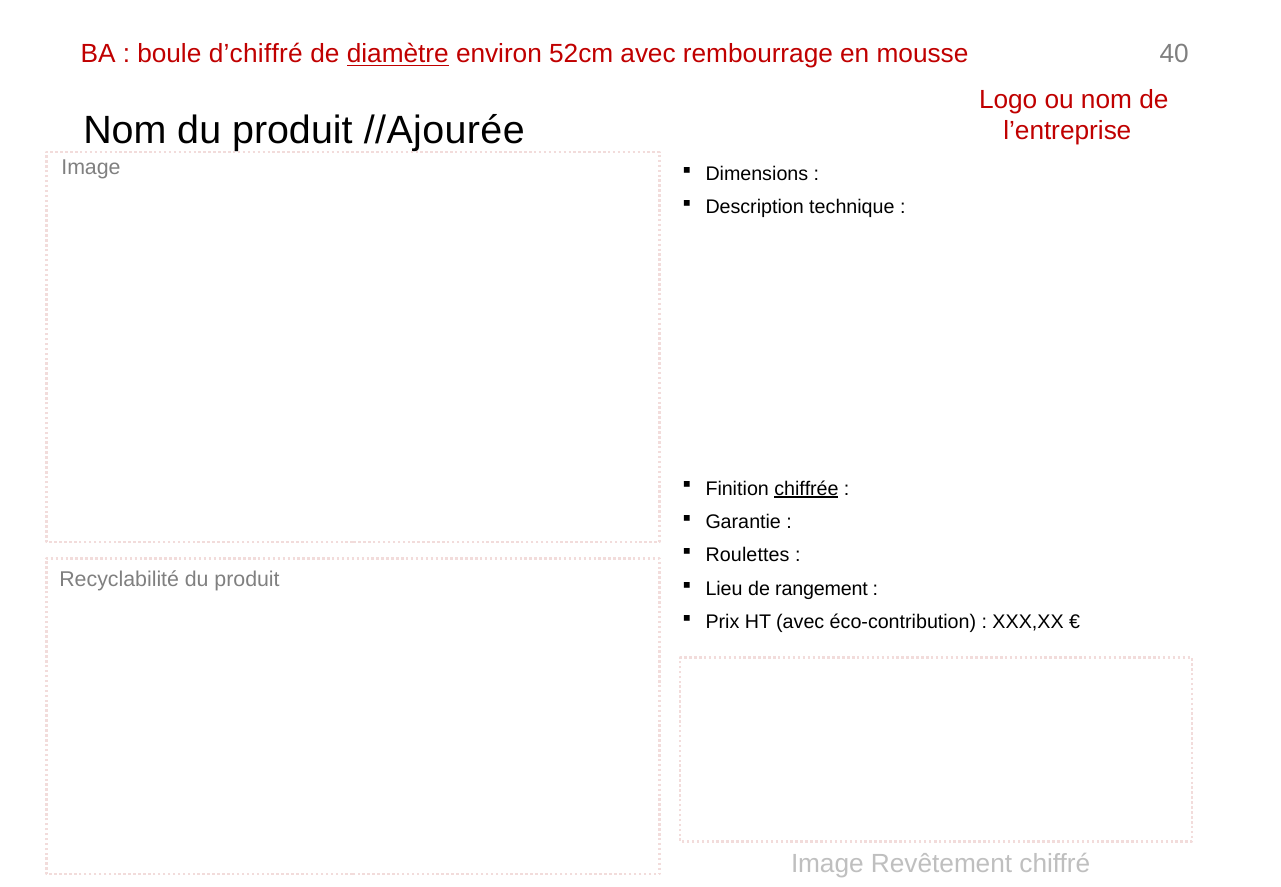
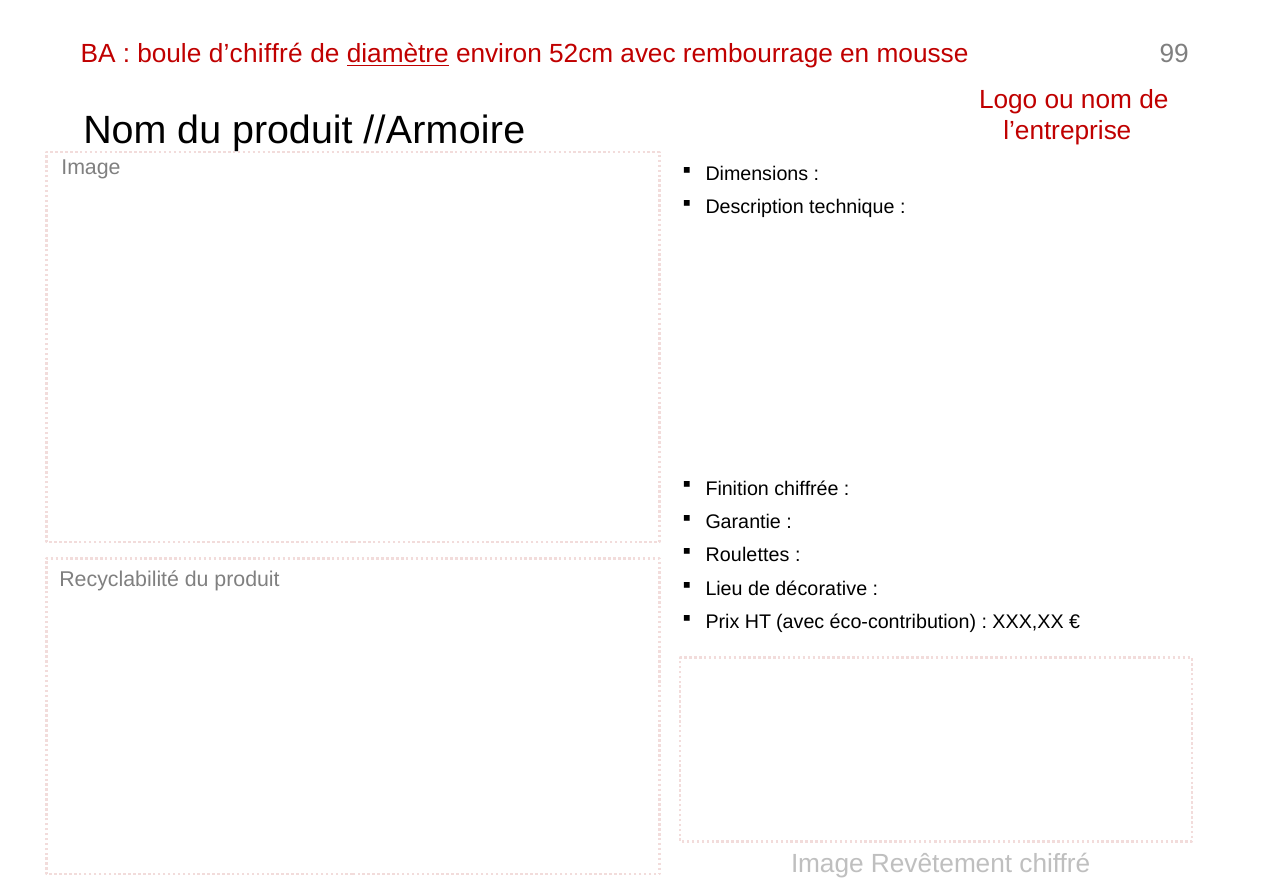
40: 40 -> 99 (1174, 54)
//Ajourée: //Ajourée -> //Armoire (444, 130)
chiffrée underline: present -> none (806, 489)
rangement: rangement -> décorative (821, 589)
